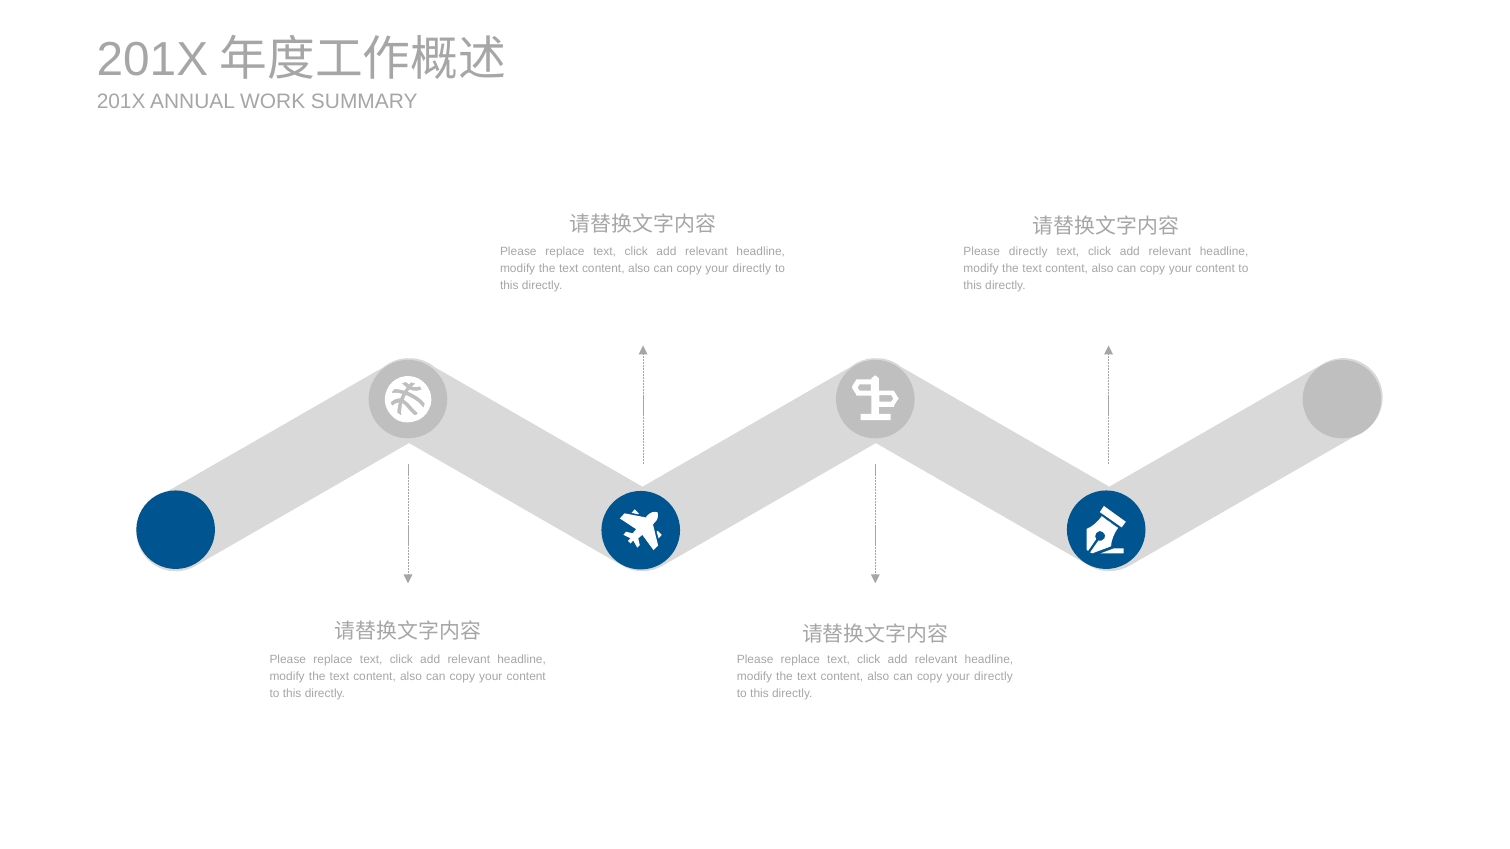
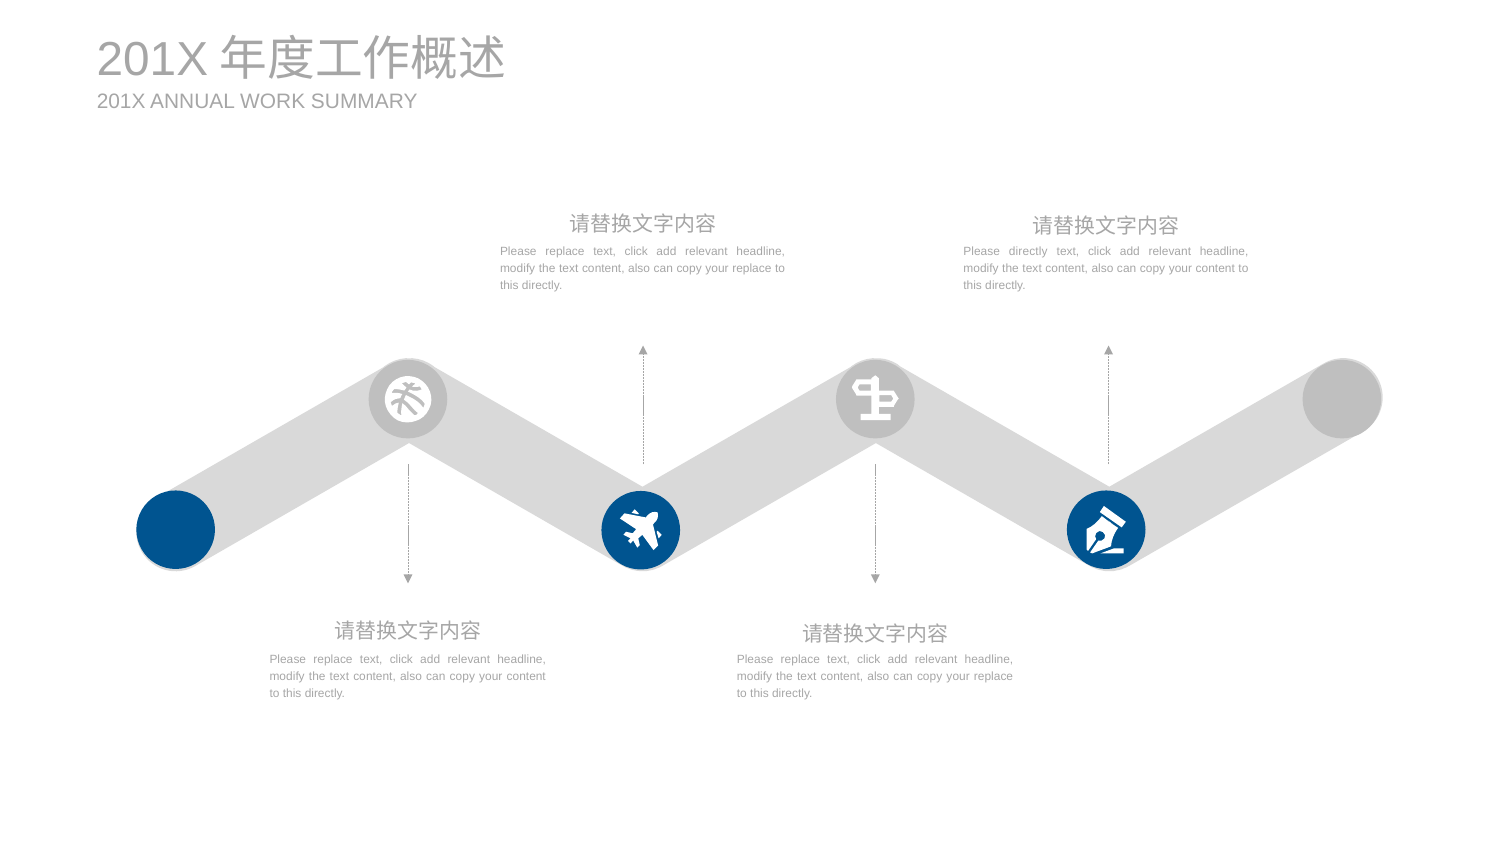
directly: directly -> replace (752, 268)
directly: directly -> replace (994, 677)
